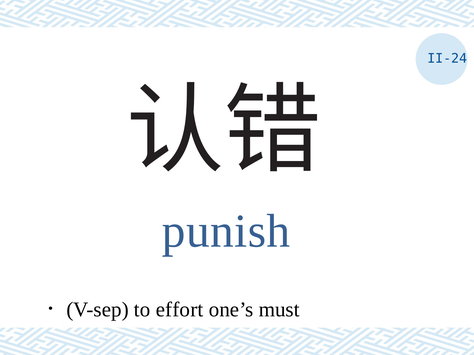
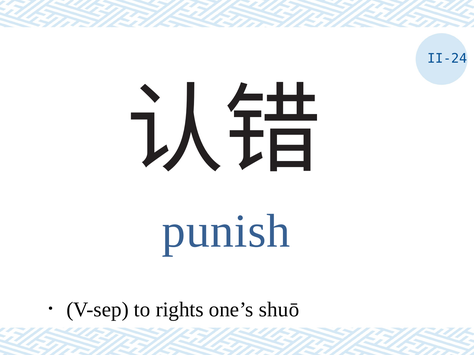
effort: effort -> rights (180, 310)
must: must -> shuō (279, 310)
